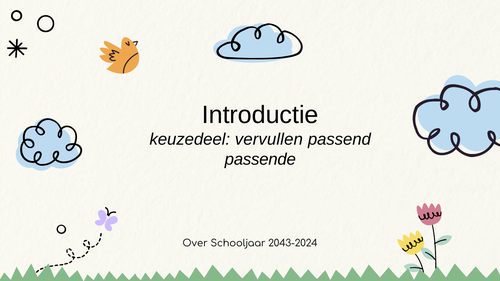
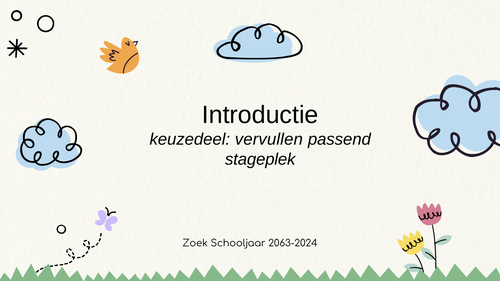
passende: passende -> stageplek (260, 159)
Over: Over -> Zoek (195, 243)
2043-2024: 2043-2024 -> 2063-2024 (293, 243)
